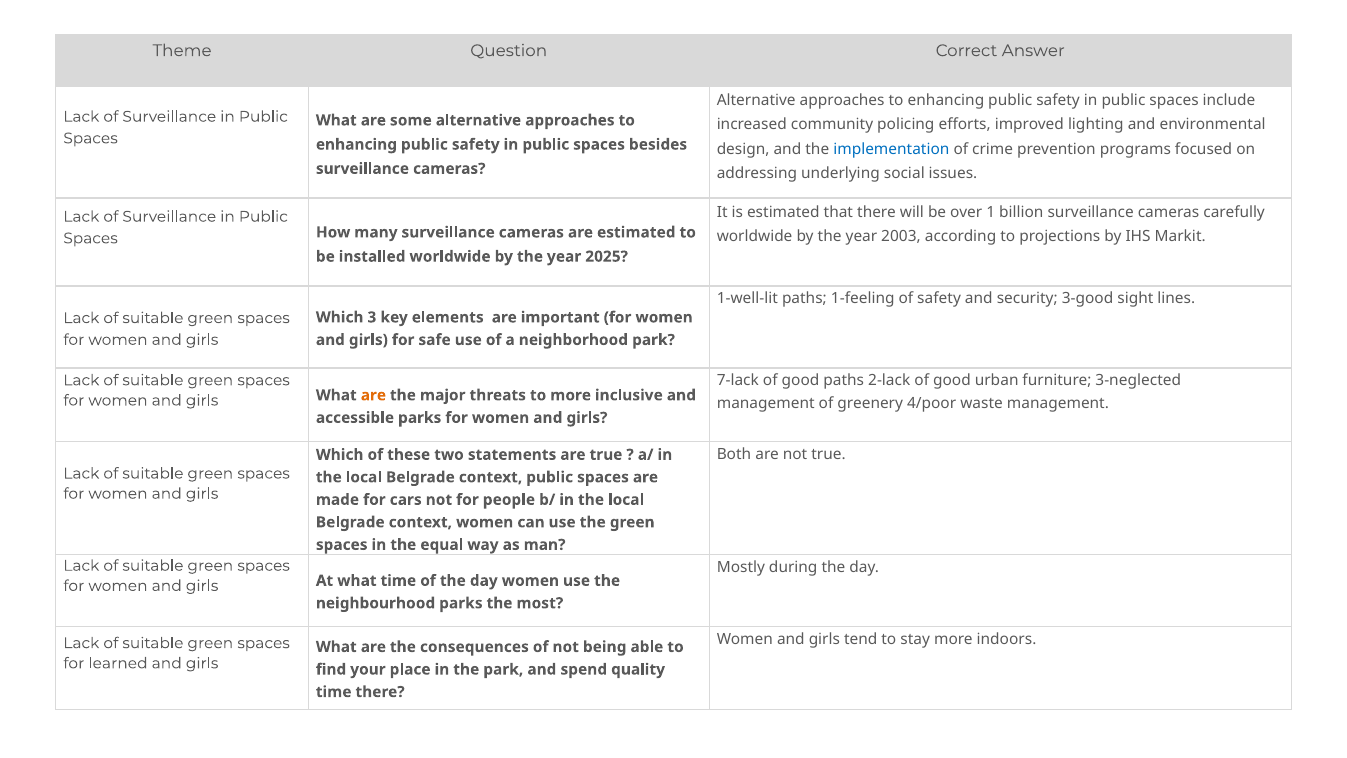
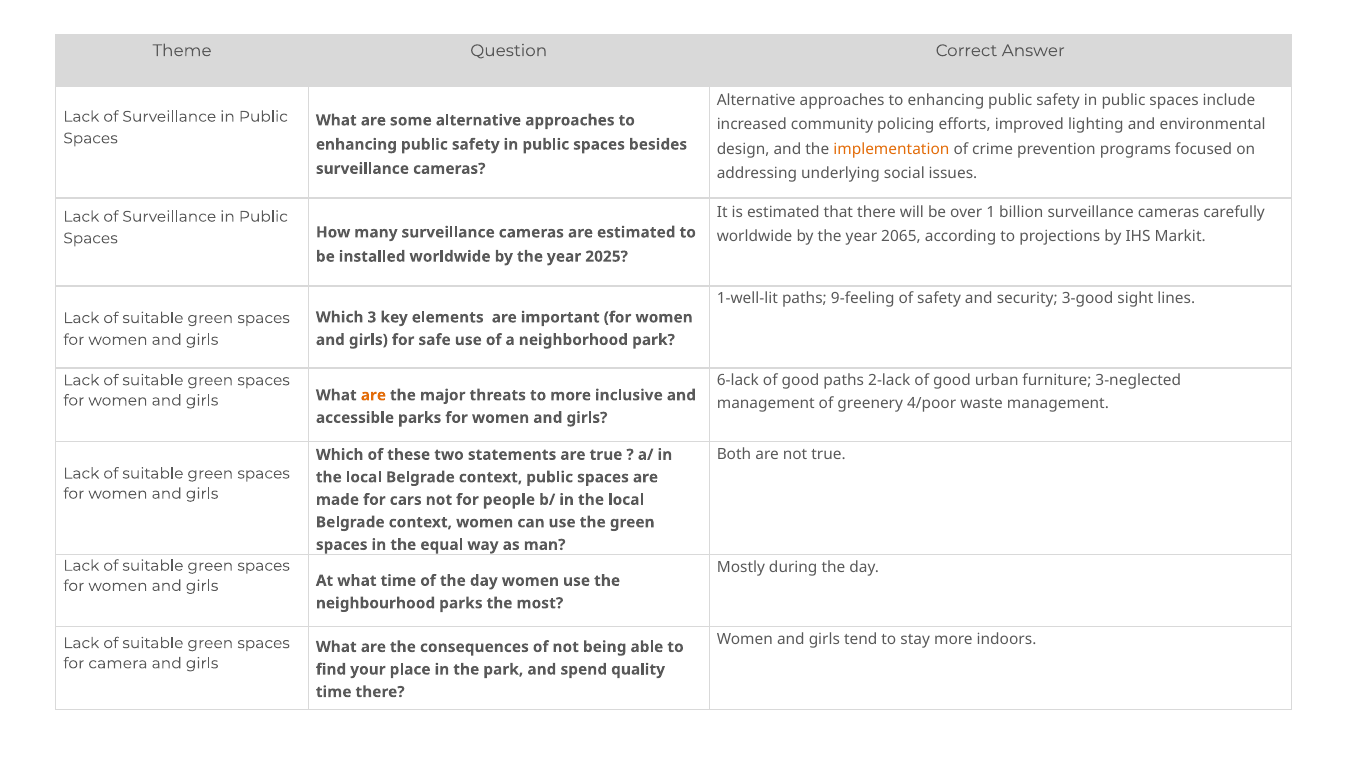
implementation colour: blue -> orange (891, 149)
2003: 2003 -> 2065 (901, 237)
1-feeling: 1-feeling -> 9-feeling (863, 299)
7-lack: 7-lack -> 6-lack (738, 381)
learned: learned -> camera (118, 663)
